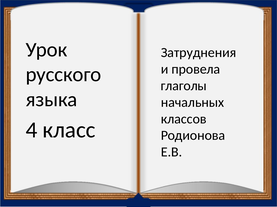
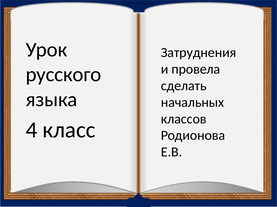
глаголы: глаголы -> сделать (184, 86)
